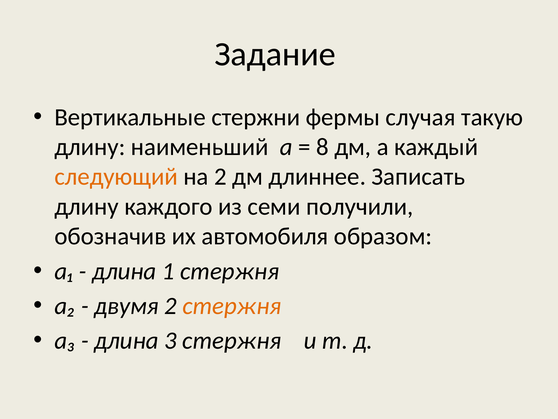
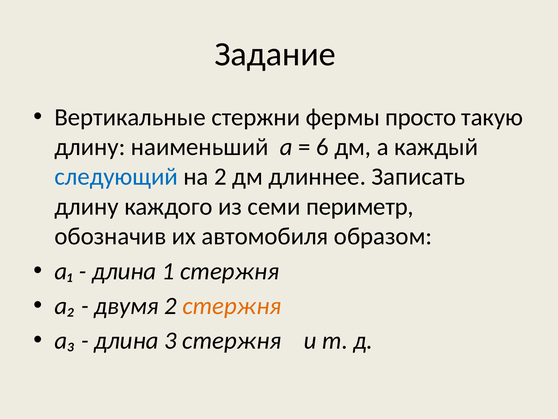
случая: случая -> просто (421, 117)
8: 8 -> 6 (322, 147)
следующий colour: orange -> blue (116, 177)
получили: получили -> периметр (360, 206)
